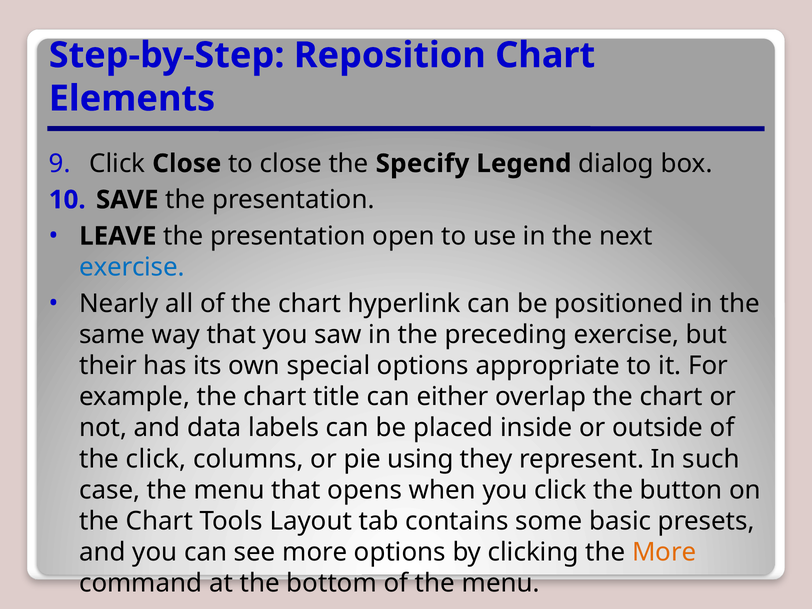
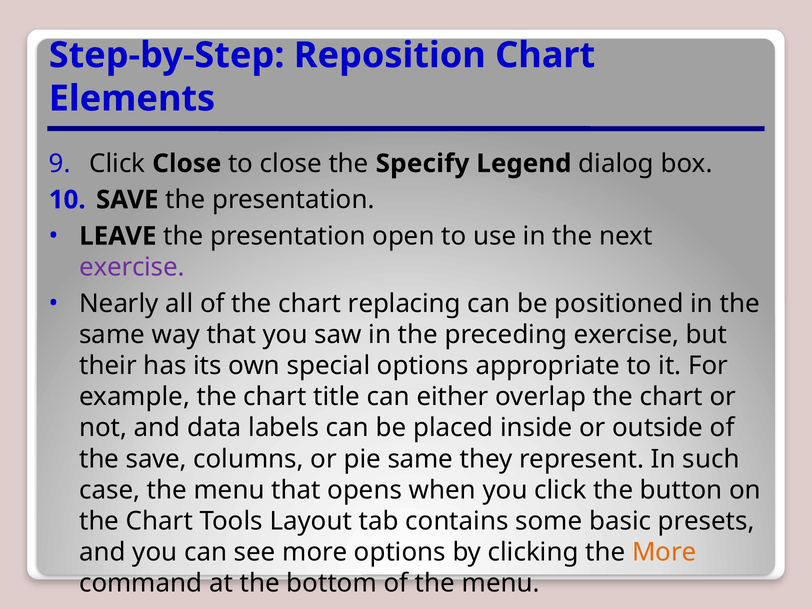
exercise colour: blue -> purple (132, 267)
hyperlink: hyperlink -> replacing (404, 303)
the click: click -> save (156, 459)
pie using: using -> same (420, 459)
